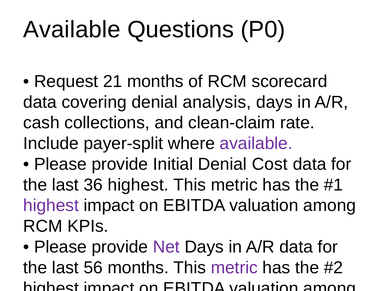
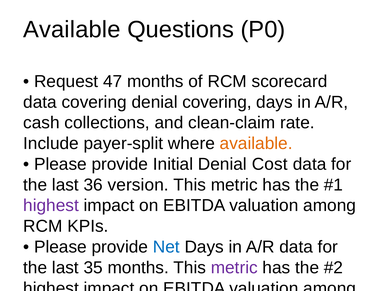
21: 21 -> 47 (113, 81)
denial analysis: analysis -> covering (217, 102)
available colour: purple -> orange (256, 143)
36 highest: highest -> version (138, 185)
Net colour: purple -> blue (166, 247)
56: 56 -> 35 (93, 268)
